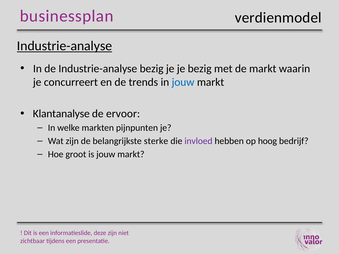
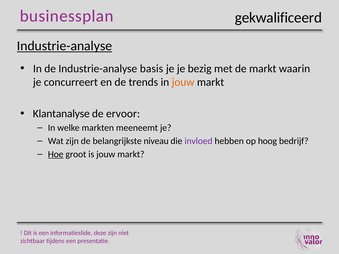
verdienmodel: verdienmodel -> gekwalificeerd (278, 18)
Industrie-analyse bezig: bezig -> basis (152, 69)
jouw colour: blue -> orange (183, 82)
pijnpunten: pijnpunten -> meeneemt (137, 128)
sterke: sterke -> niveau (156, 141)
Hoe underline: none -> present (56, 154)
